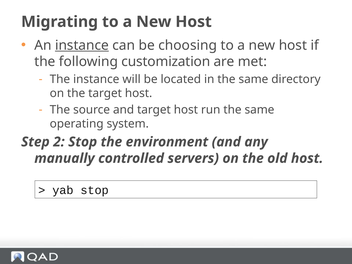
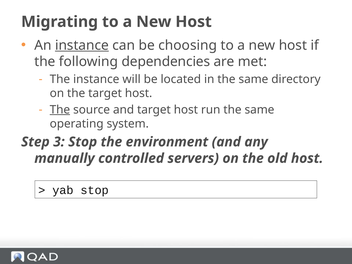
customization: customization -> dependencies (166, 62)
The underline: none -> present (60, 110)
2: 2 -> 3 (59, 142)
